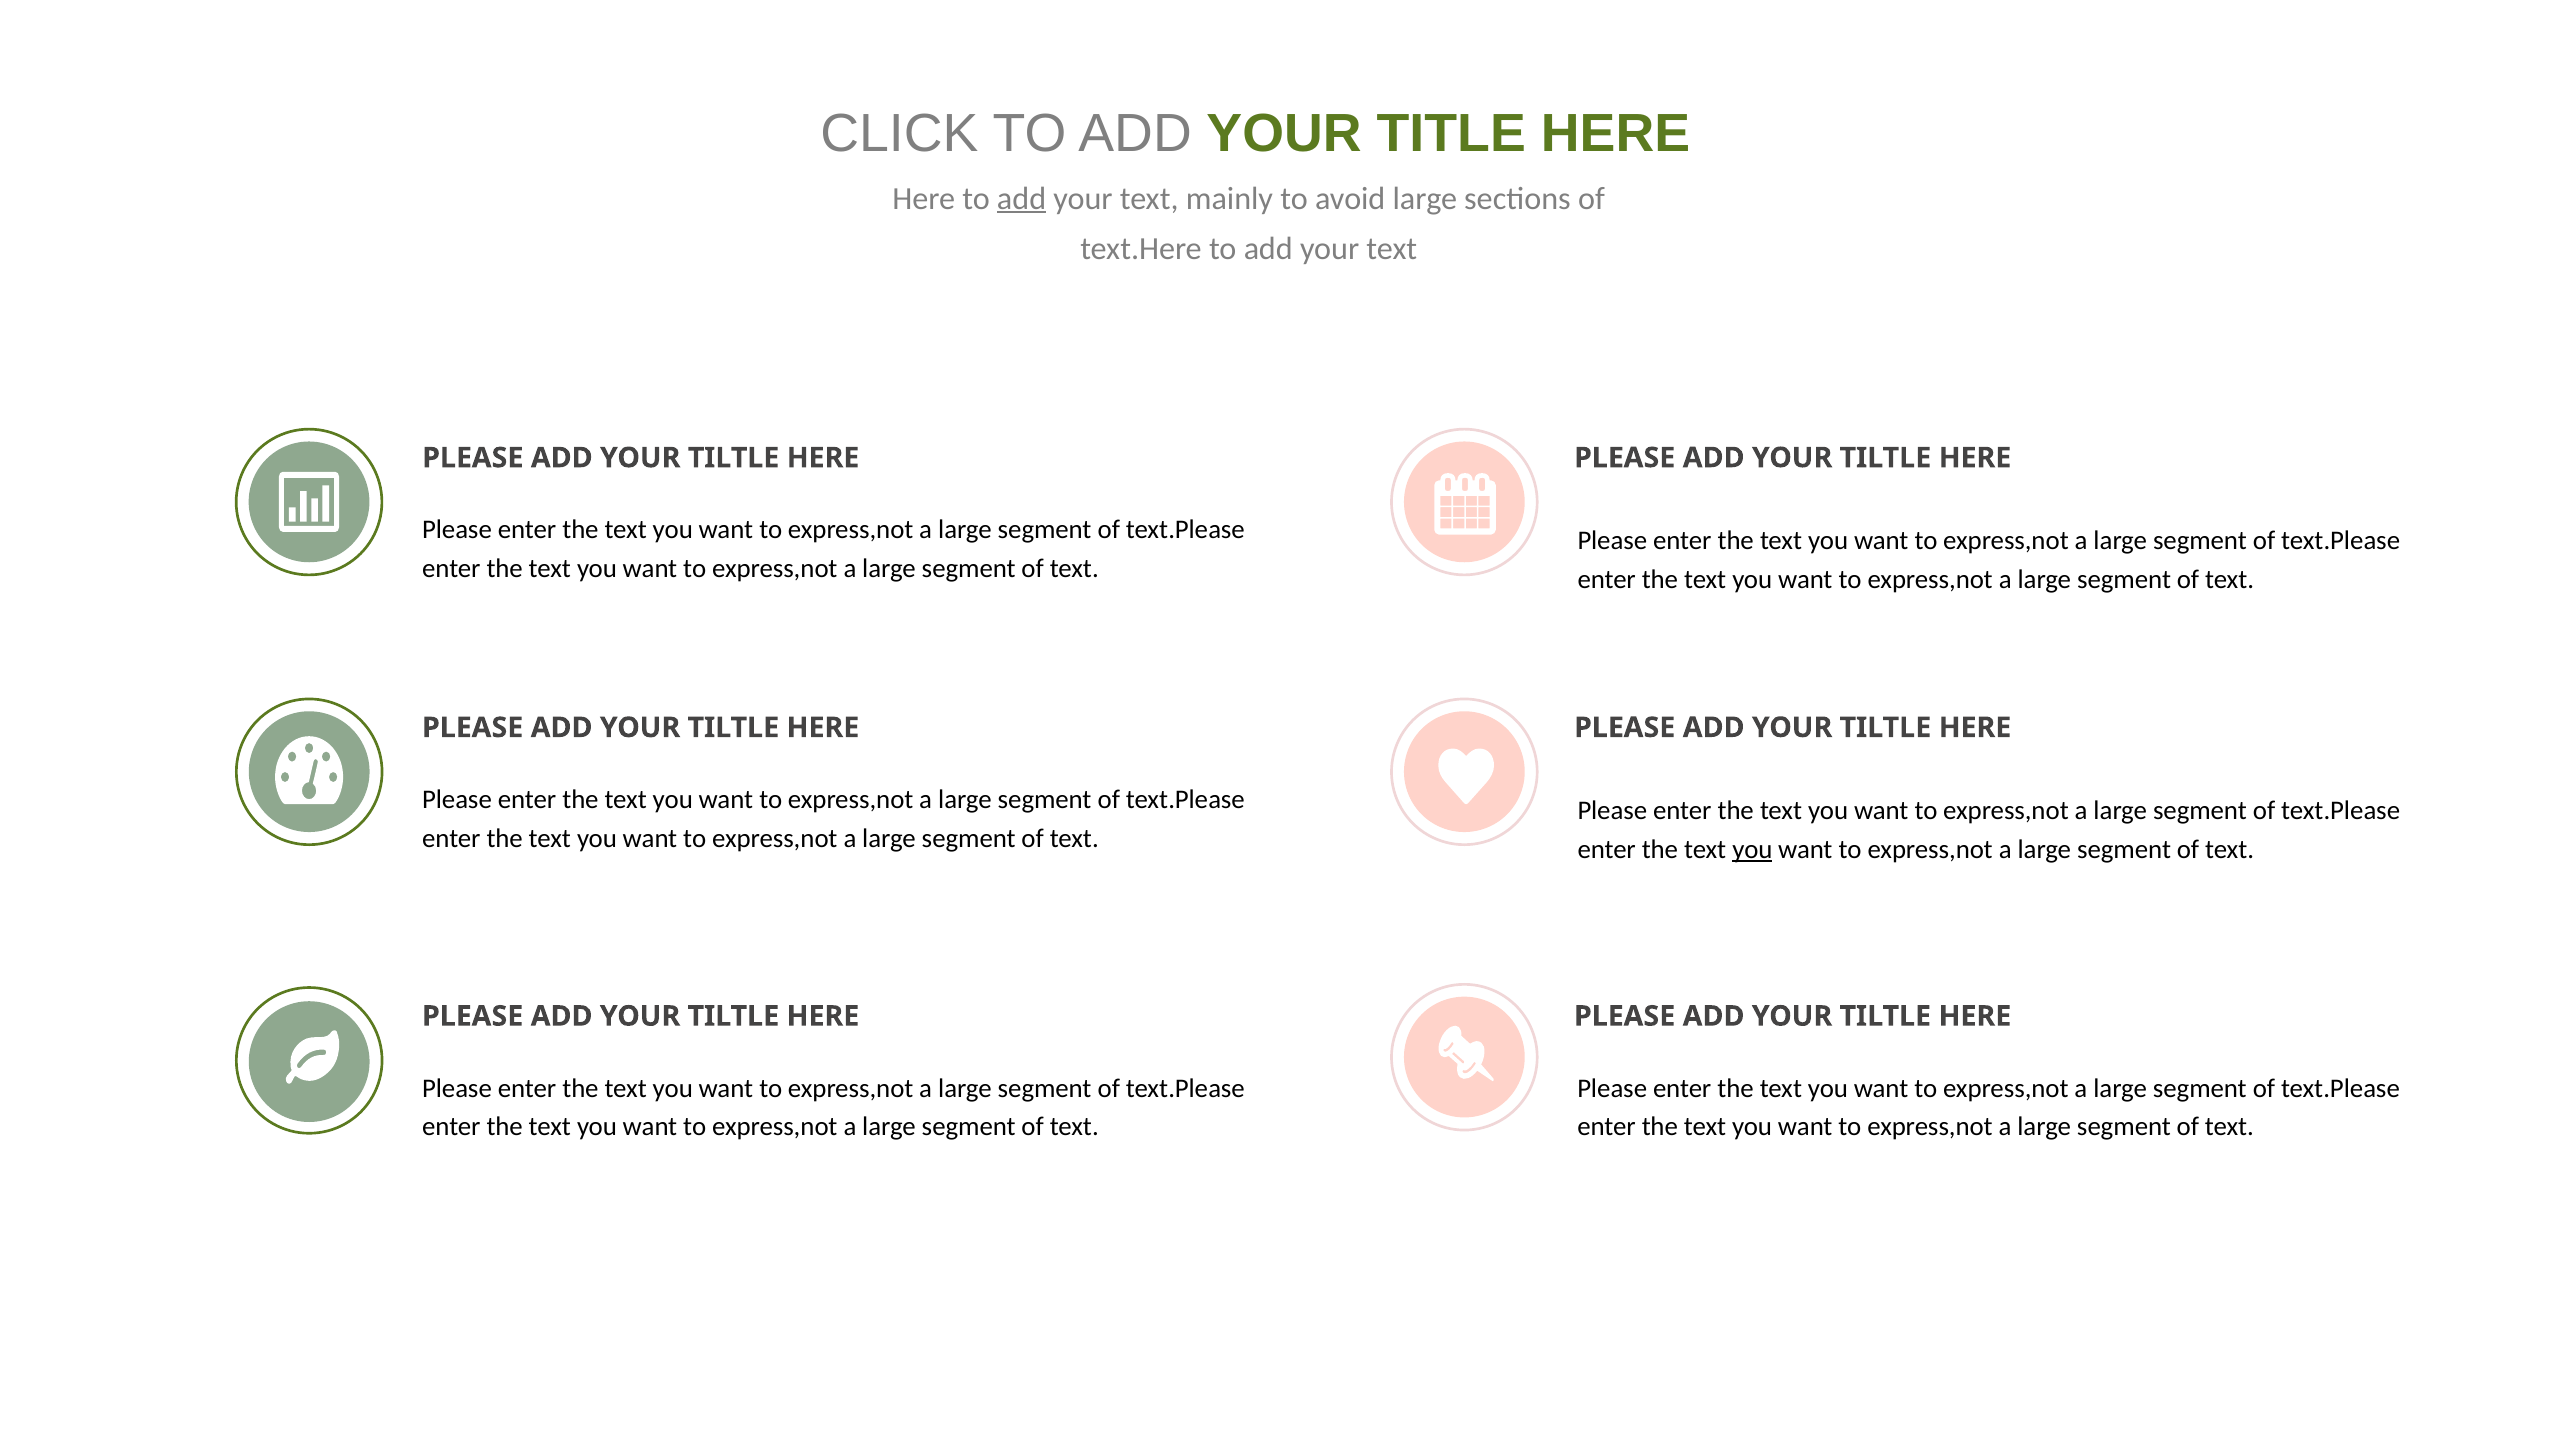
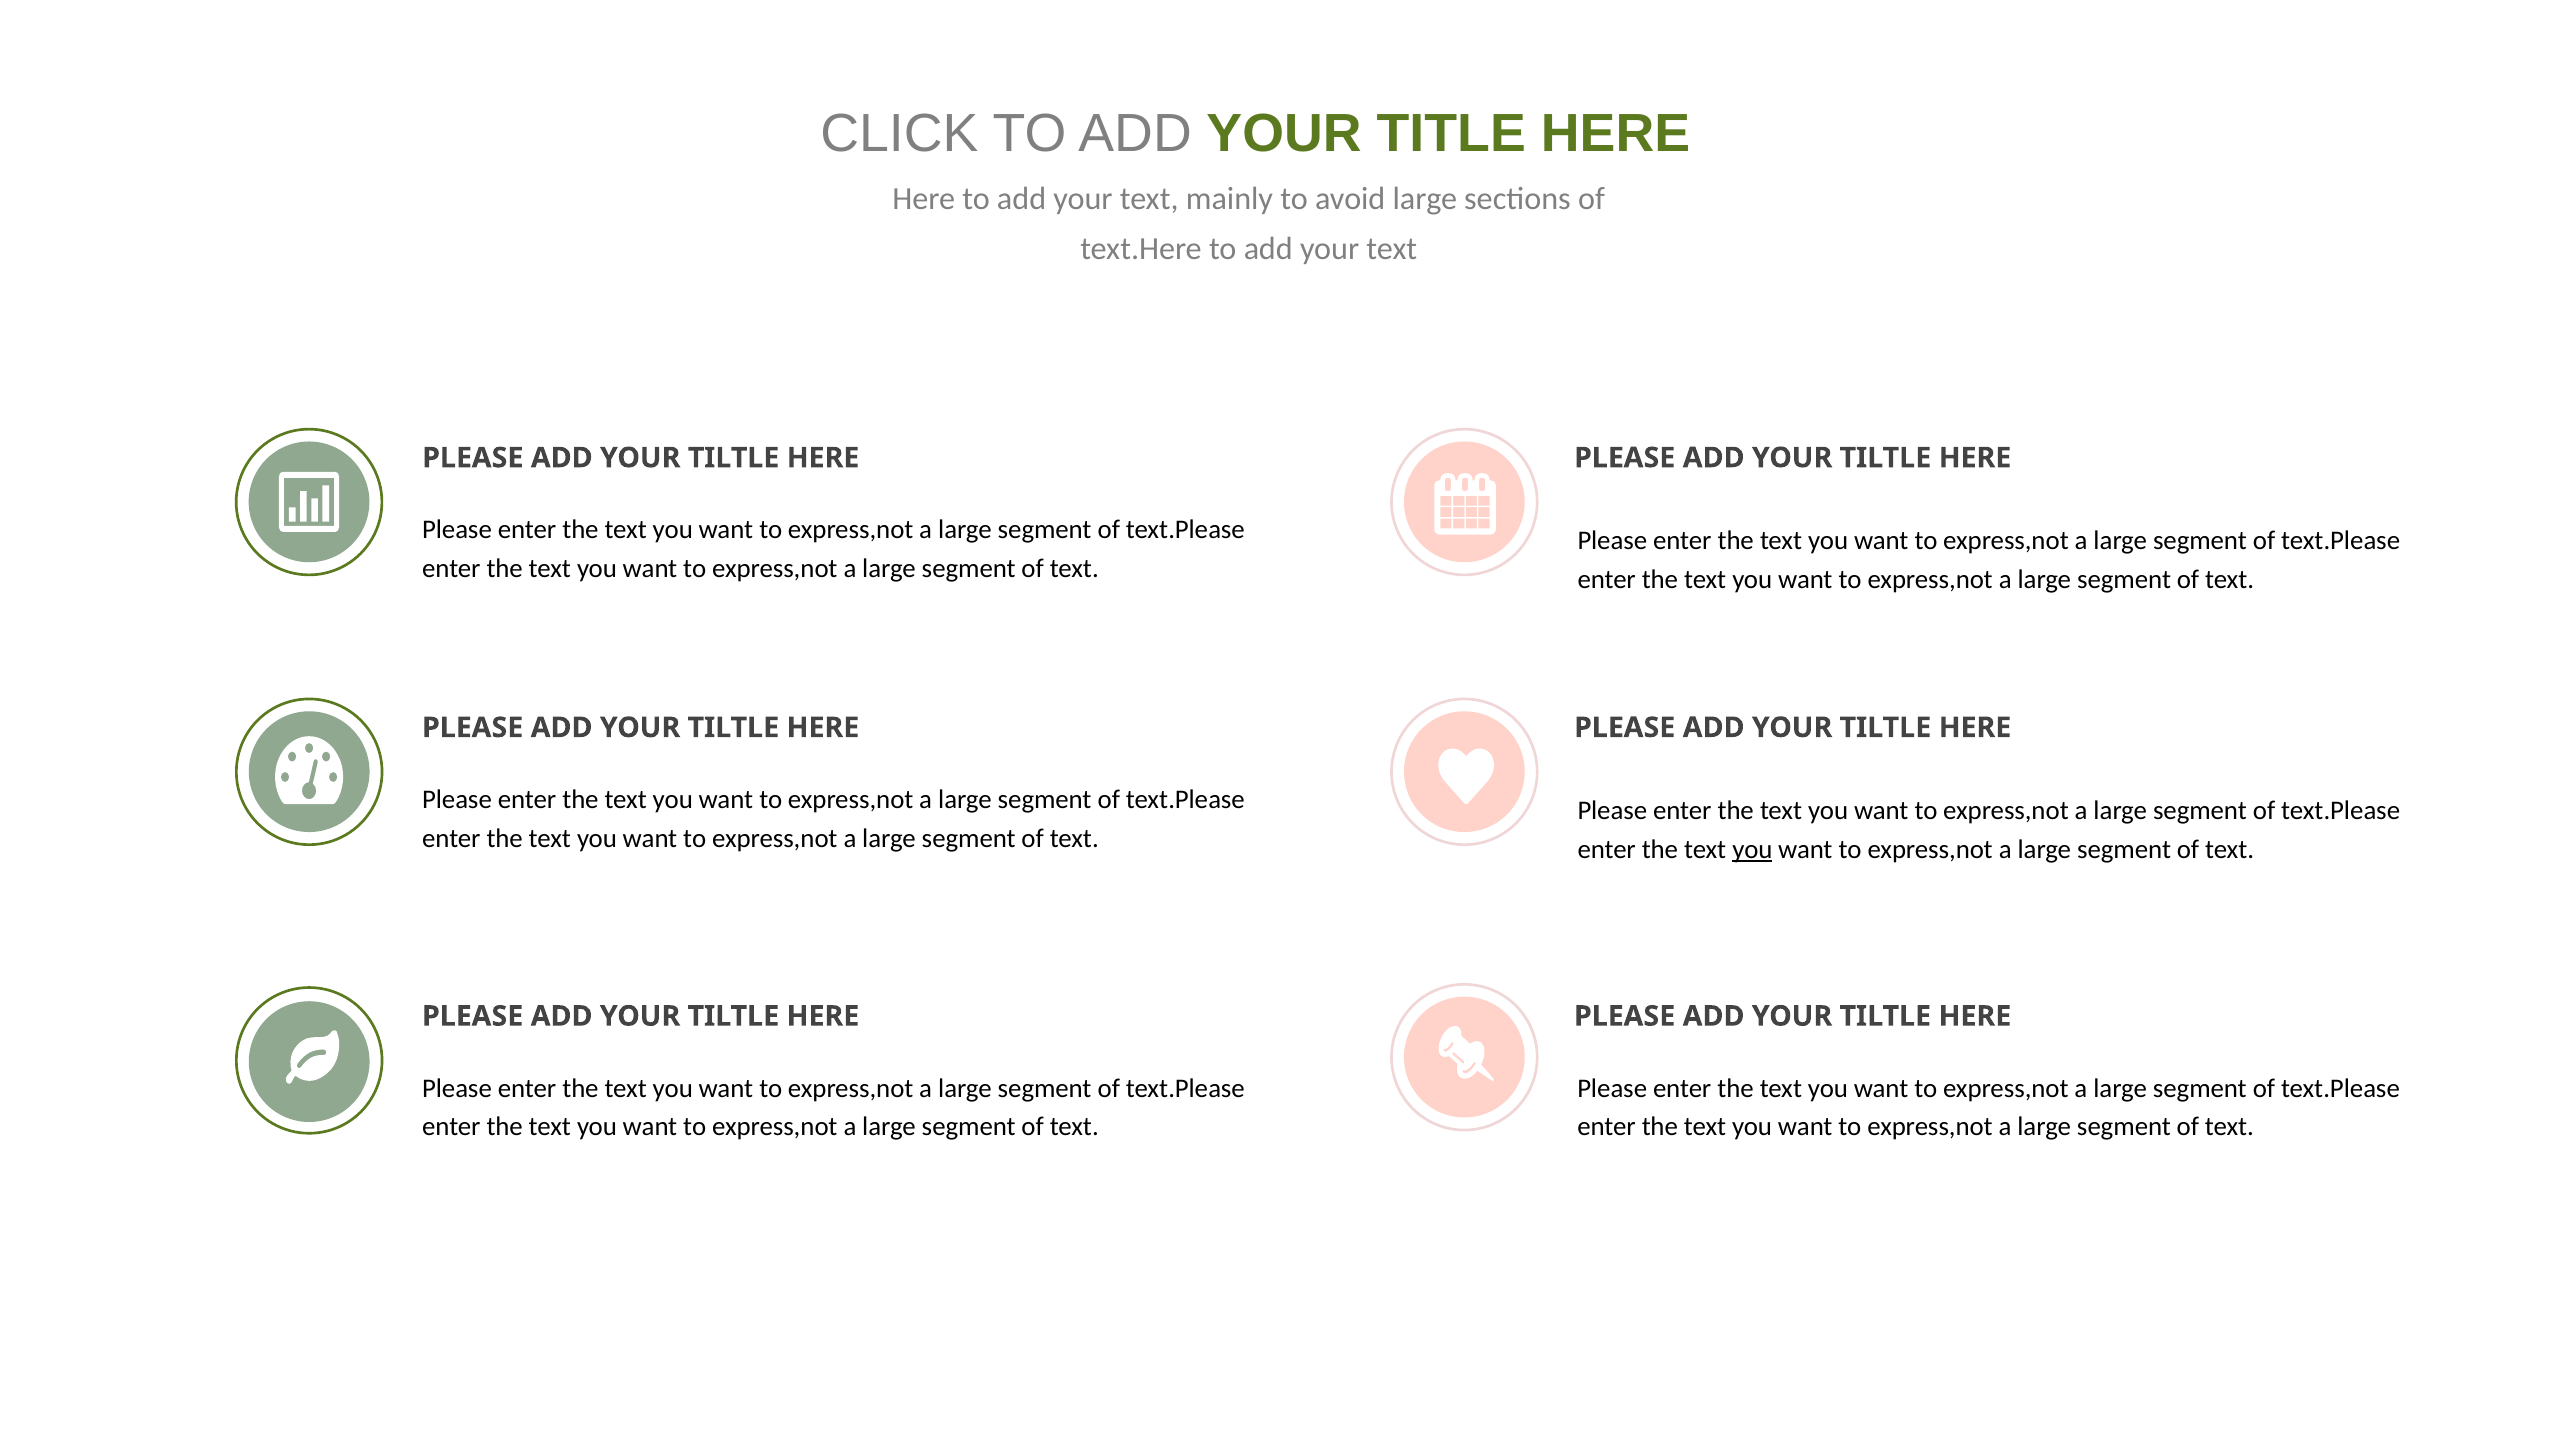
add underline: present -> none (1022, 199)
